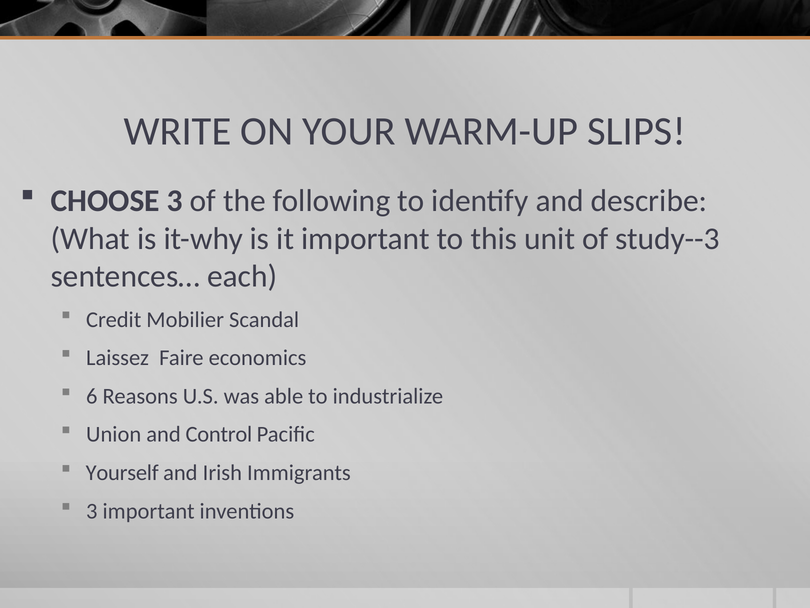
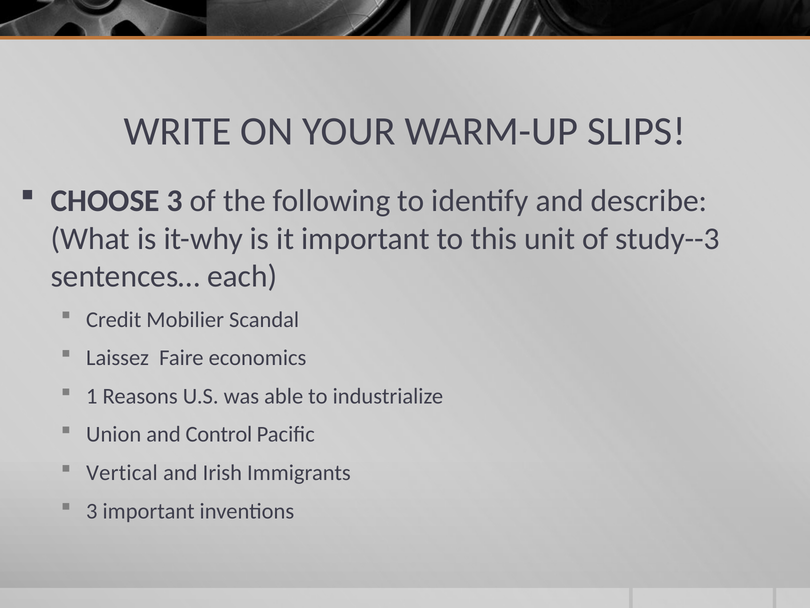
6: 6 -> 1 (92, 396)
Yourself: Yourself -> Vertical (122, 472)
